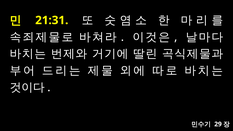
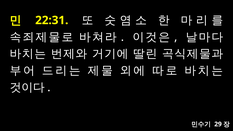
21:31: 21:31 -> 22:31 (52, 20)
